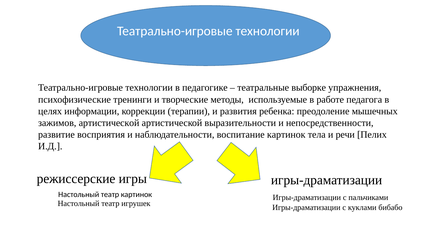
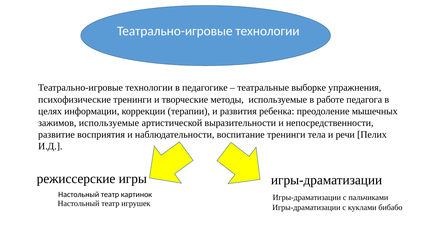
зажимов артистической: артистической -> используемые (109, 123)
воспитание картинок: картинок -> тренинги (286, 134)
